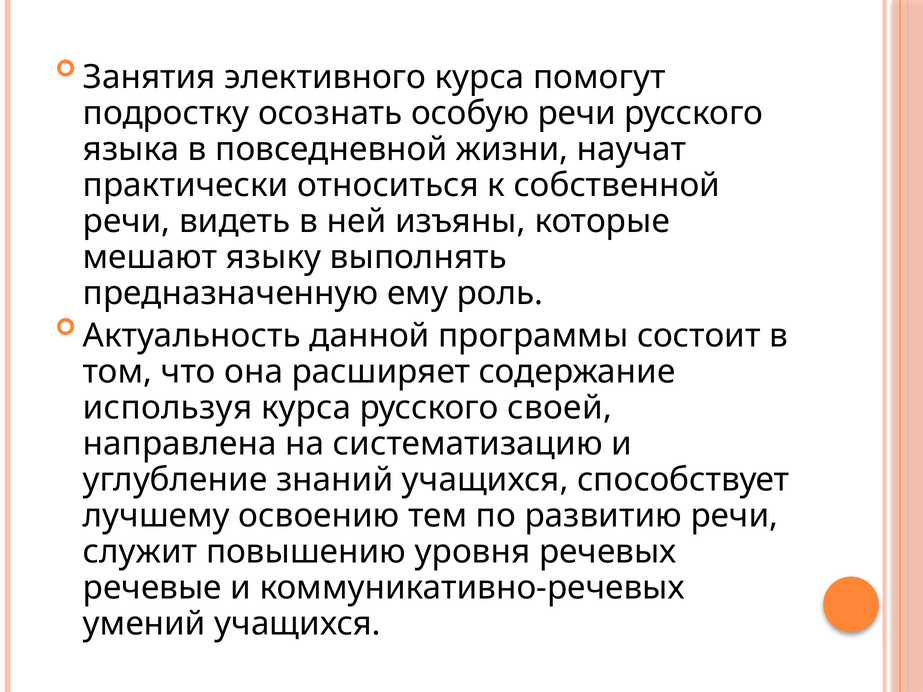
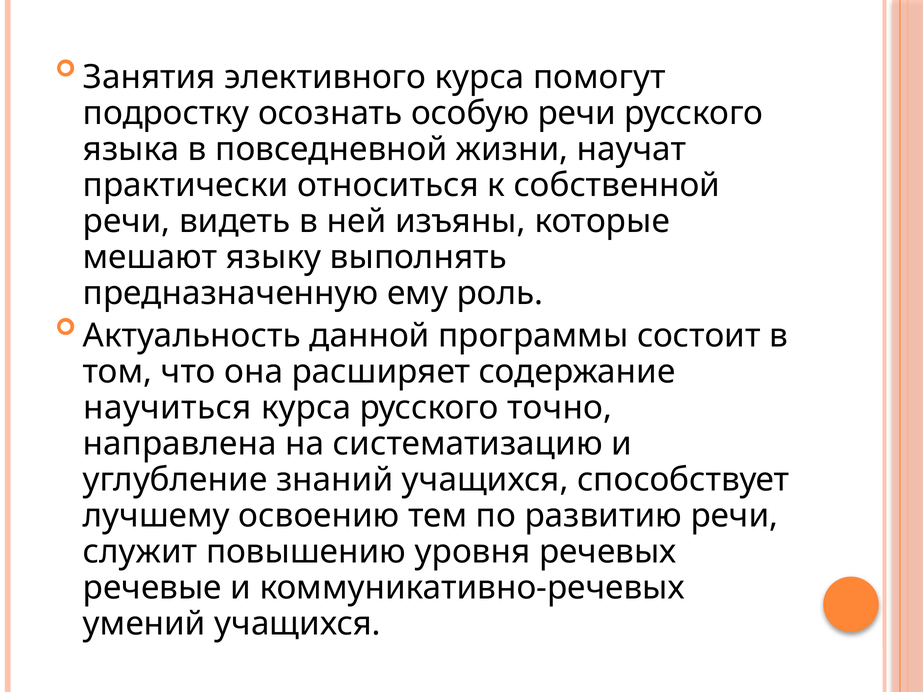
используя: используя -> научиться (168, 408)
своей: своей -> точно (560, 408)
